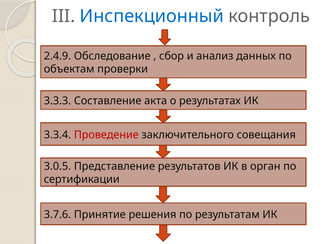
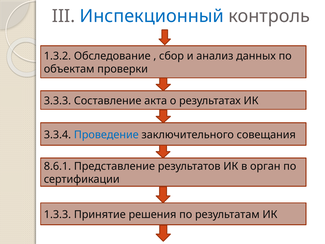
2.4.9: 2.4.9 -> 1.3.2 (57, 56)
Проведение colour: red -> blue (106, 135)
3.0.5: 3.0.5 -> 8.6.1 (57, 166)
3.7.6: 3.7.6 -> 1.3.3 (57, 214)
